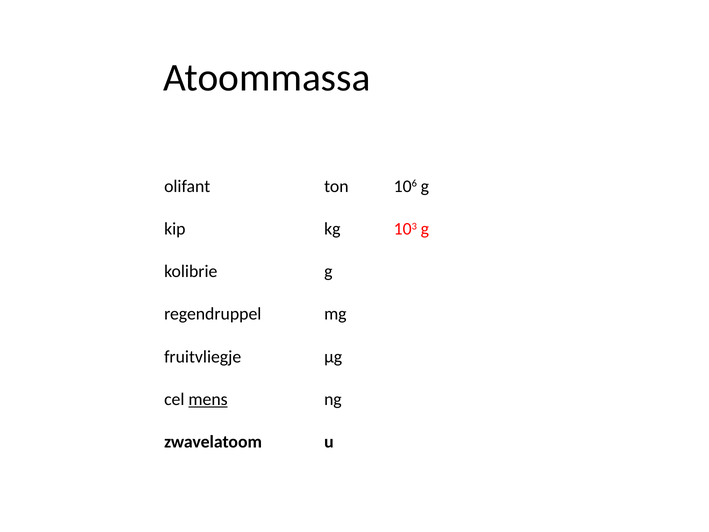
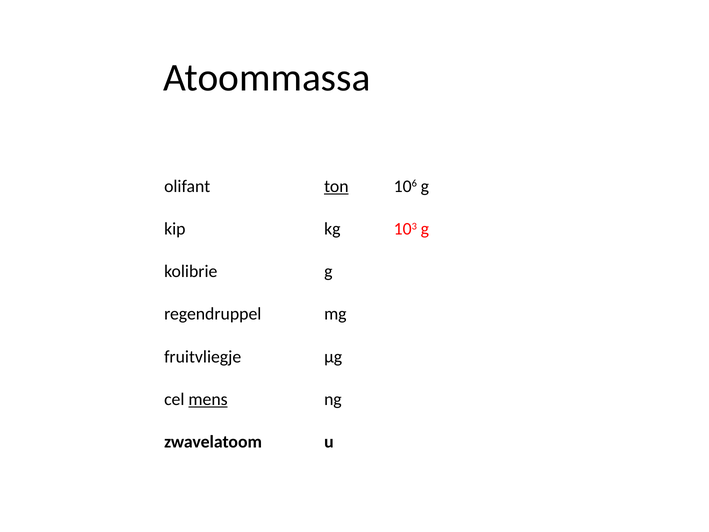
ton underline: none -> present (336, 186)
